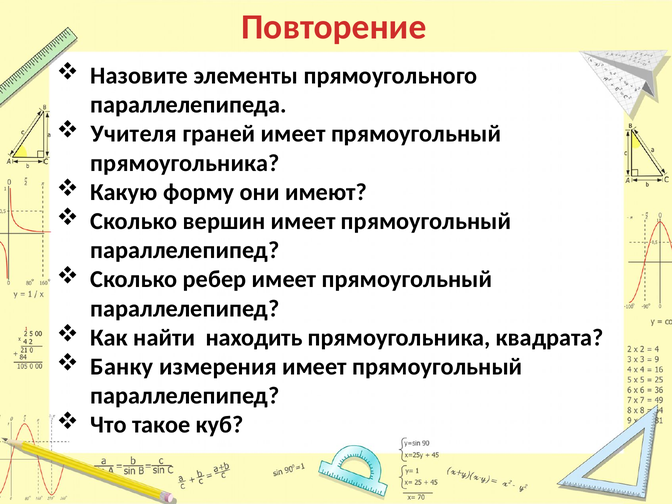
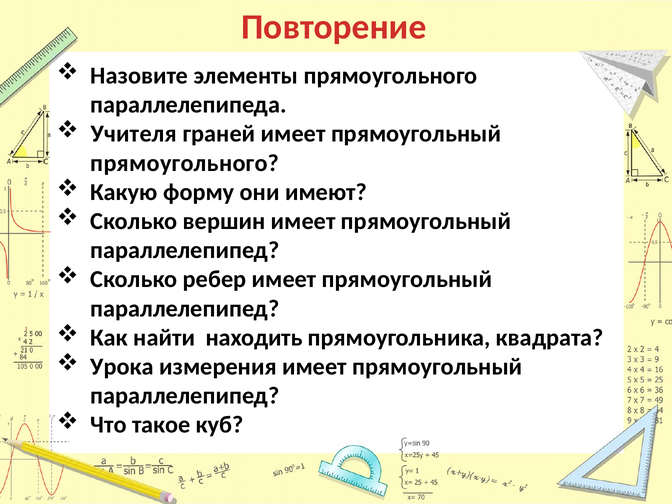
прямоугольника: прямоугольника -> прямоугольного (185, 163)
Банку: Банку -> Урока (122, 367)
